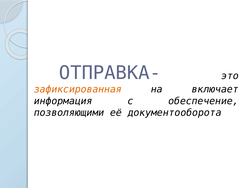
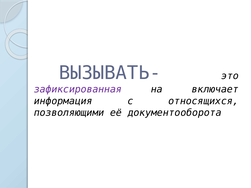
ОТПРАВКА-: ОТПРАВКА- -> ВЫЗЫВАТЬ- (110, 73)
зафиксированная colour: orange -> purple (78, 89)
обеспечение: обеспечение -> относящихся (203, 101)
